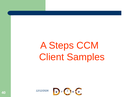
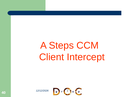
Samples: Samples -> Intercept (86, 57)
